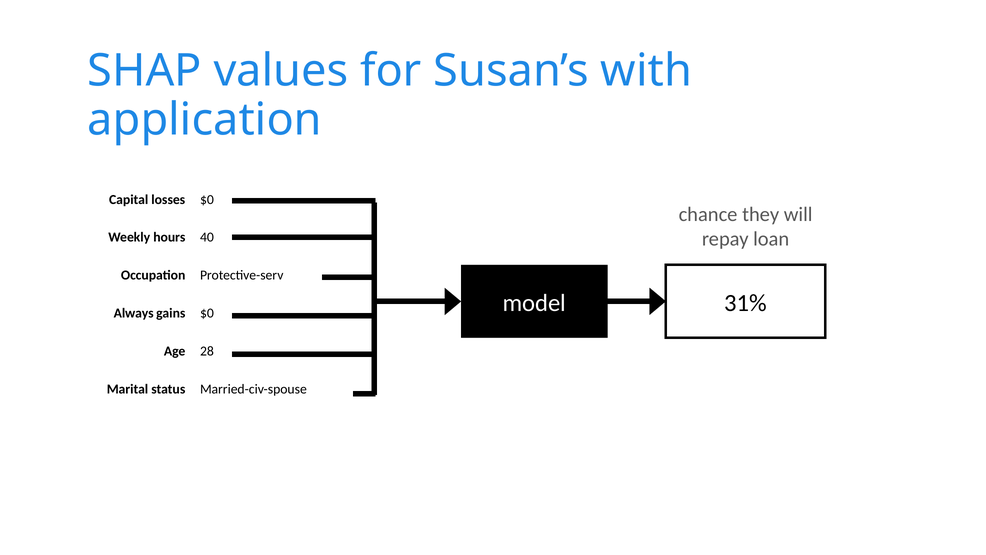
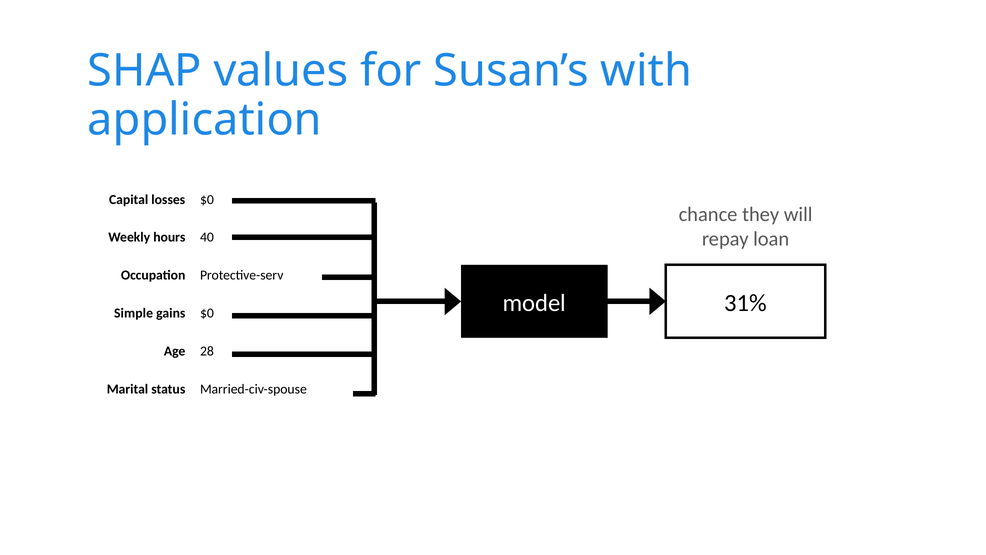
Always: Always -> Simple (134, 313)
